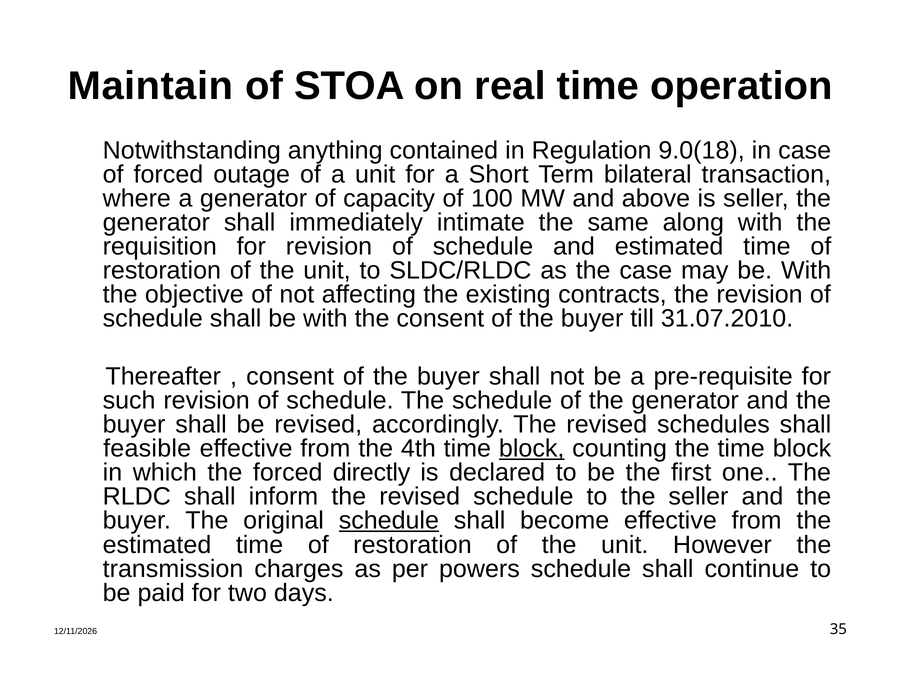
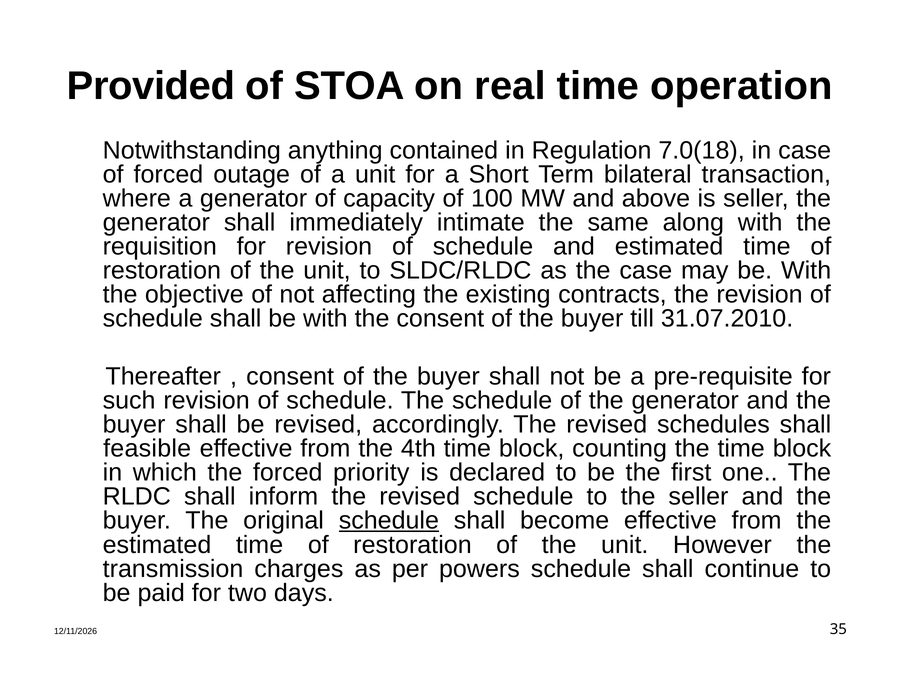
Maintain: Maintain -> Provided (151, 86)
9.0(18: 9.0(18 -> 7.0(18 (702, 151)
block underline: present -> none (532, 449)
directly: directly -> priority (371, 473)
